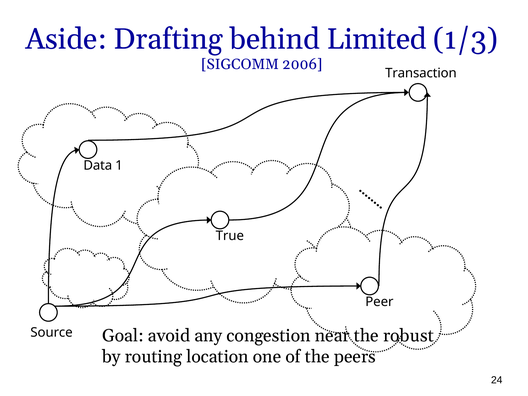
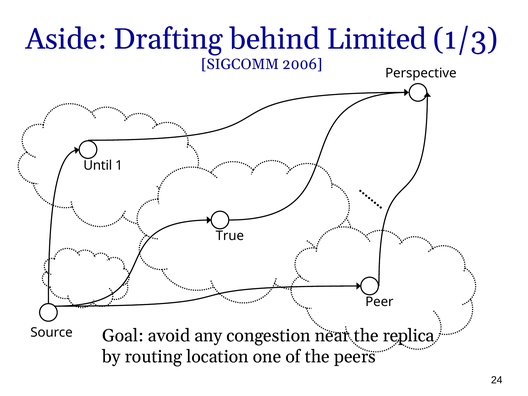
Transaction: Transaction -> Perspective (421, 73)
Data: Data -> Until (98, 165)
robust: robust -> replica (409, 336)
